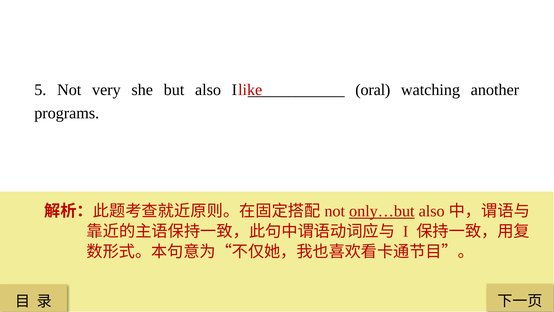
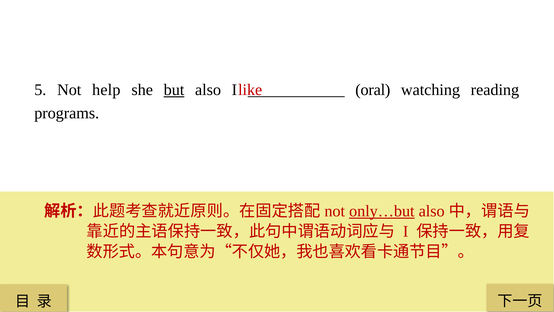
very: very -> help (106, 90)
but underline: none -> present (174, 90)
another: another -> reading (495, 90)
